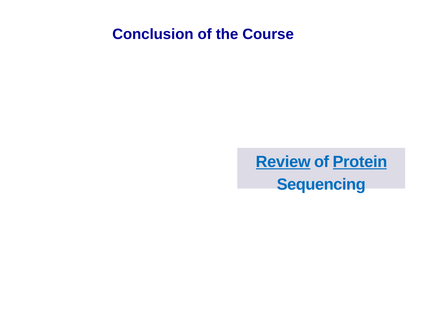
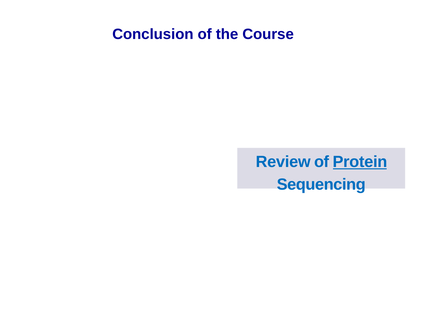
Review underline: present -> none (283, 162)
